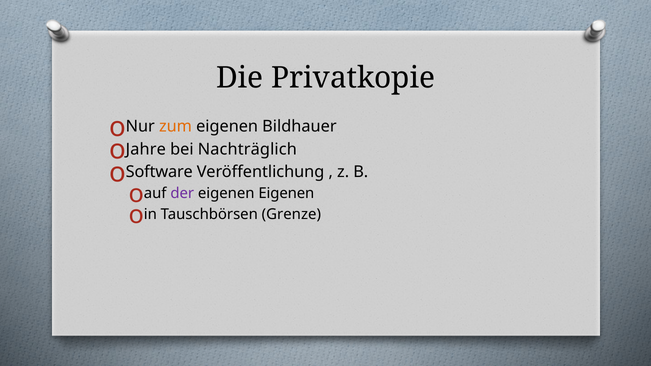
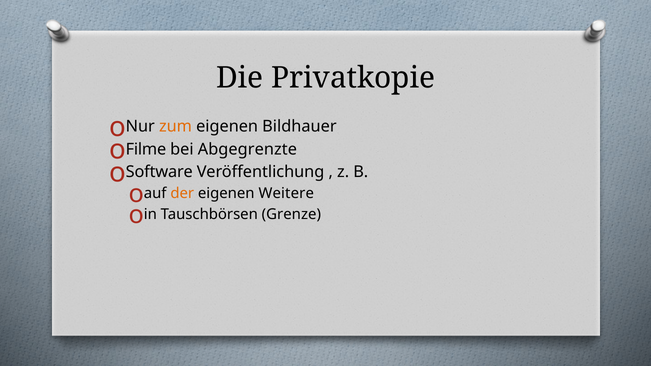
Jahre: Jahre -> Filme (146, 149)
Nachträglich: Nachträglich -> Abgegrenzte (247, 149)
der colour: purple -> orange (182, 194)
eigenen Eigenen: Eigenen -> Weitere (286, 194)
